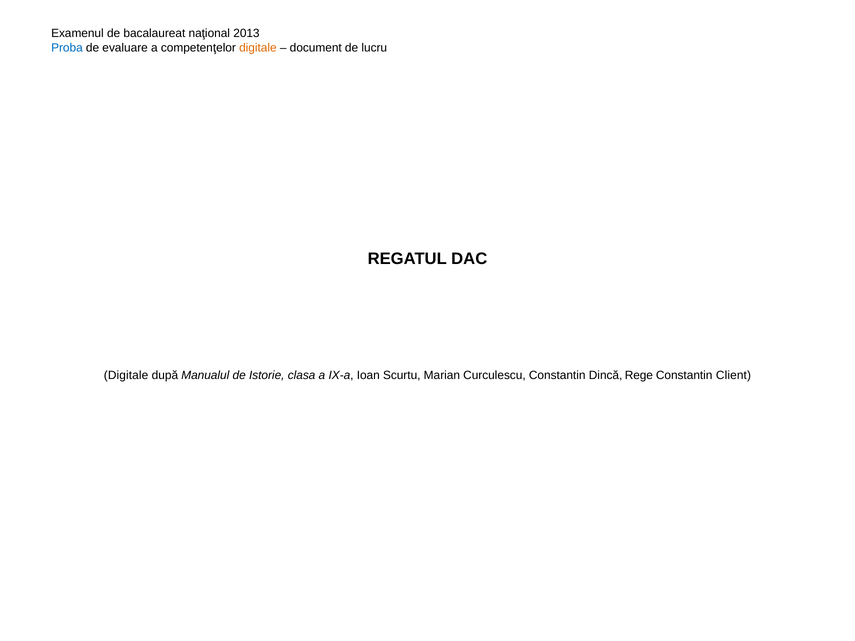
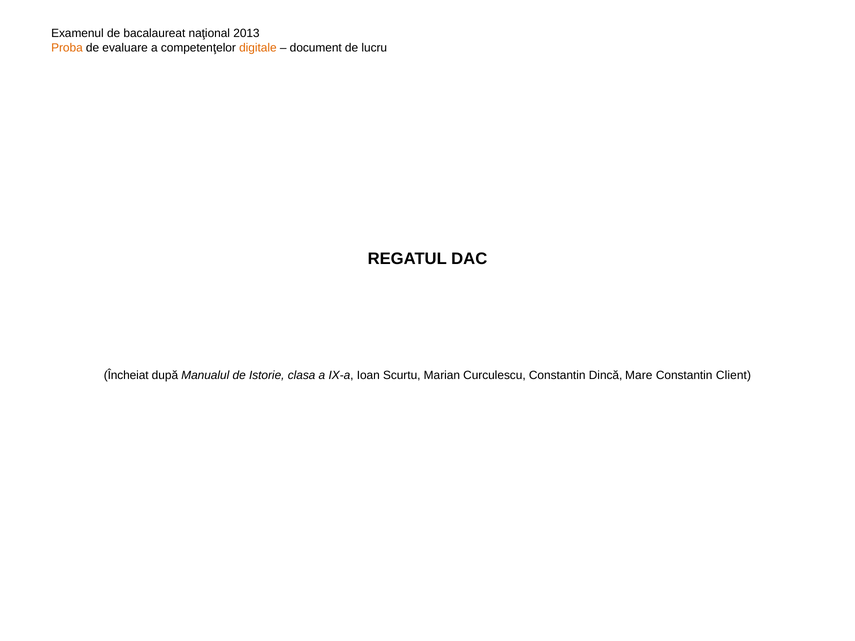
Proba colour: blue -> orange (67, 48)
Digitale: Digitale -> Încheiat (126, 376)
Rege: Rege -> Mare (639, 376)
